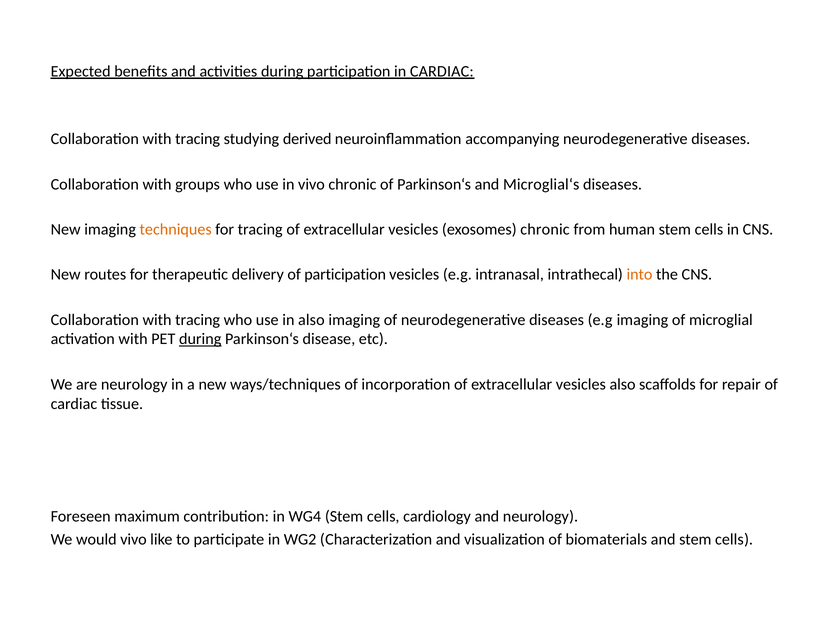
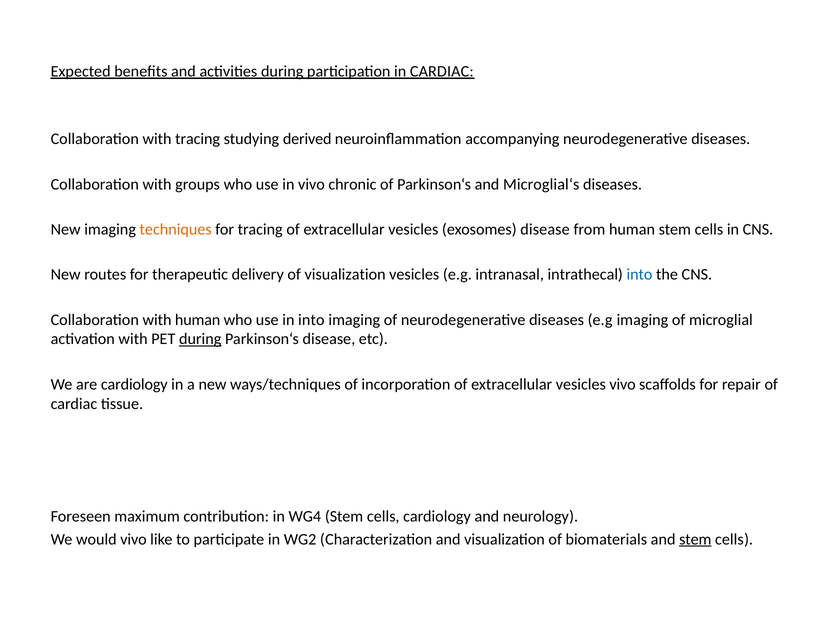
exosomes chronic: chronic -> disease (545, 229)
of participation: participation -> visualization (345, 274)
into colour: orange -> blue (639, 274)
tracing: tracing -> human (198, 320)
in also: also -> into (311, 320)
are neurology: neurology -> cardiology (134, 384)
vesicles also: also -> vivo (623, 384)
stem underline: none -> present (695, 539)
